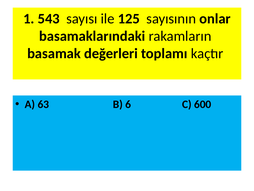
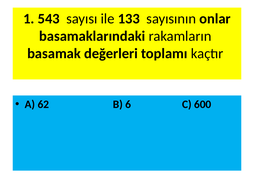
125: 125 -> 133 (129, 19)
63: 63 -> 62 (43, 104)
